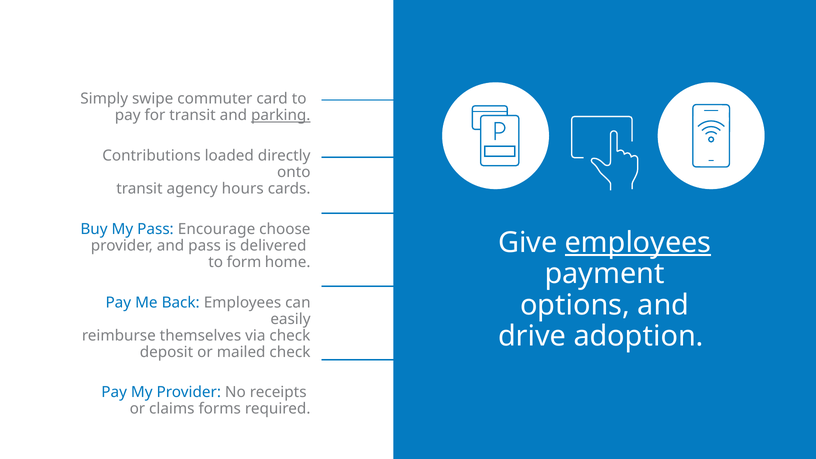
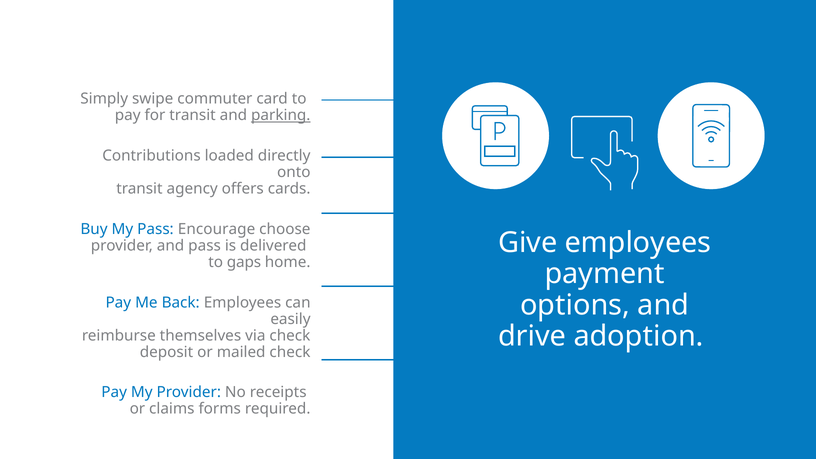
hours: hours -> offers (243, 189)
employees underline: present -> none (638, 243)
form: form -> gaps (244, 262)
